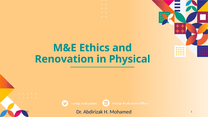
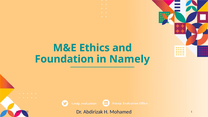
Renovation: Renovation -> Foundation (64, 59)
Physical: Physical -> Namely (129, 59)
